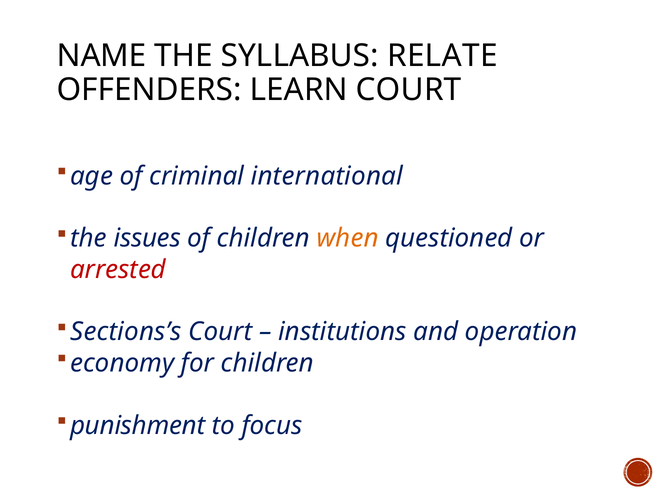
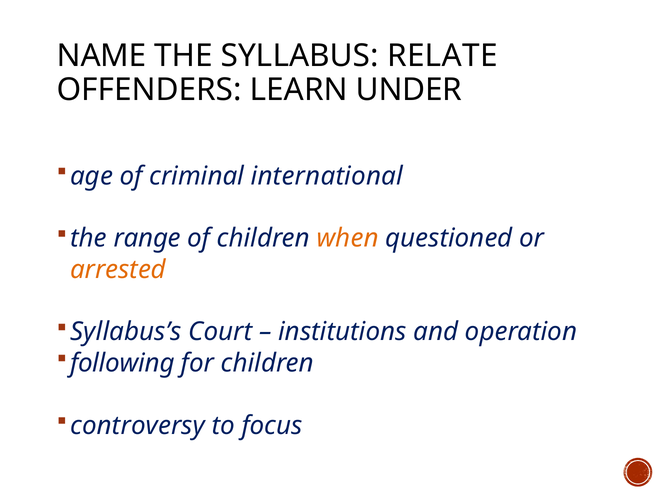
LEARN COURT: COURT -> UNDER (409, 90)
issues: issues -> range (147, 238)
arrested colour: red -> orange (118, 269)
Sections’s: Sections’s -> Syllabus’s (126, 332)
economy: economy -> following (122, 363)
punishment: punishment -> controversy (138, 425)
